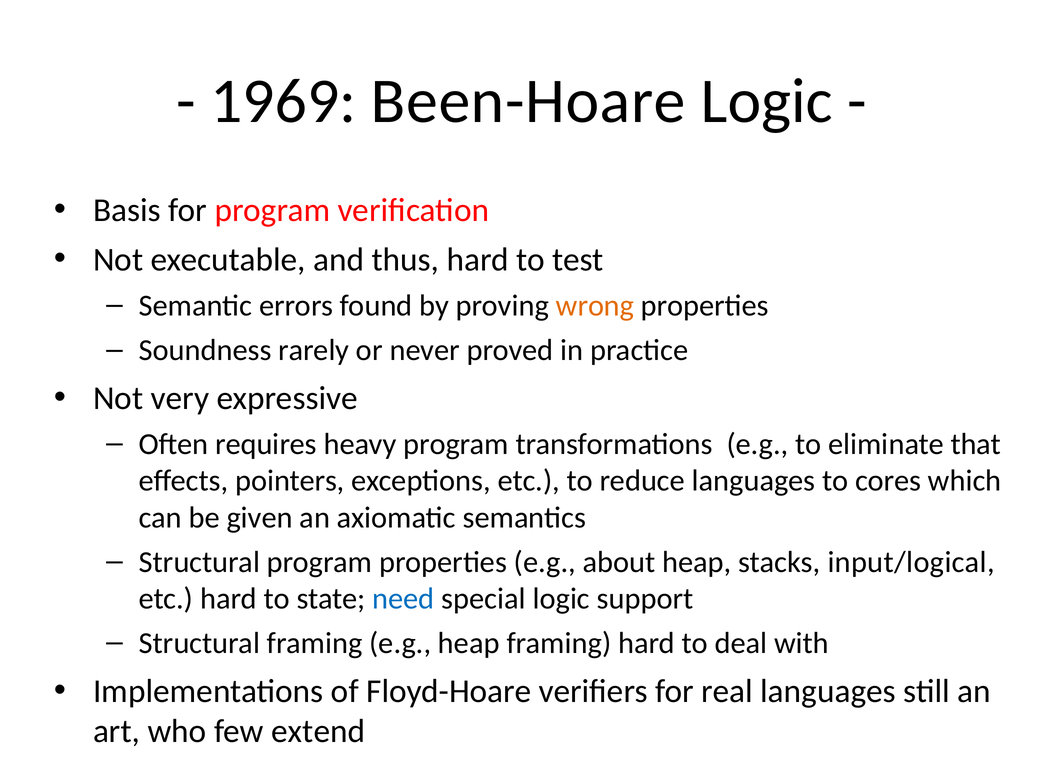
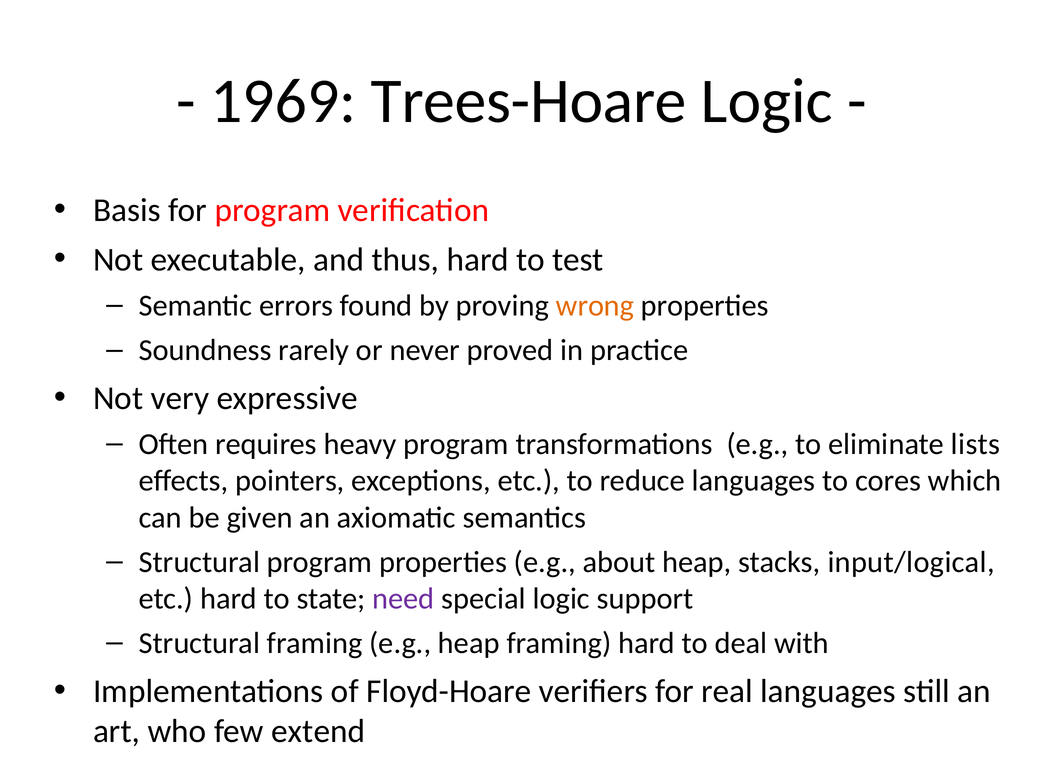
Been-Hoare: Been-Hoare -> Trees-Hoare (529, 101)
that: that -> lists (976, 444)
need colour: blue -> purple (403, 599)
